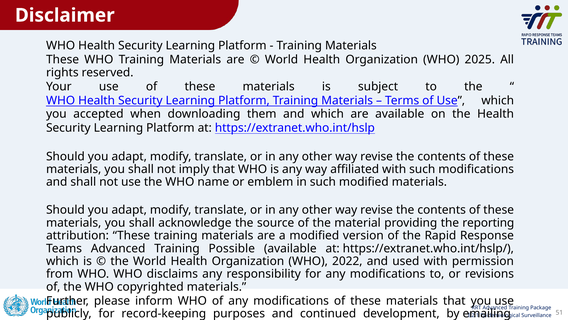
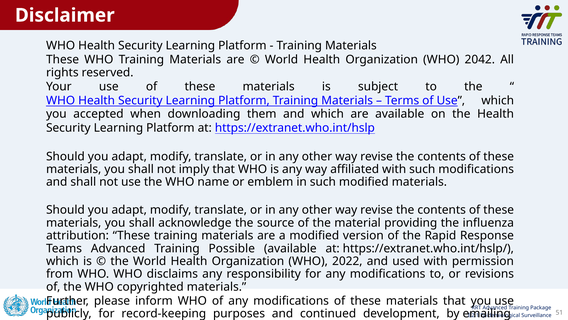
2025: 2025 -> 2042 (480, 60)
reporting: reporting -> influenza (488, 222)
